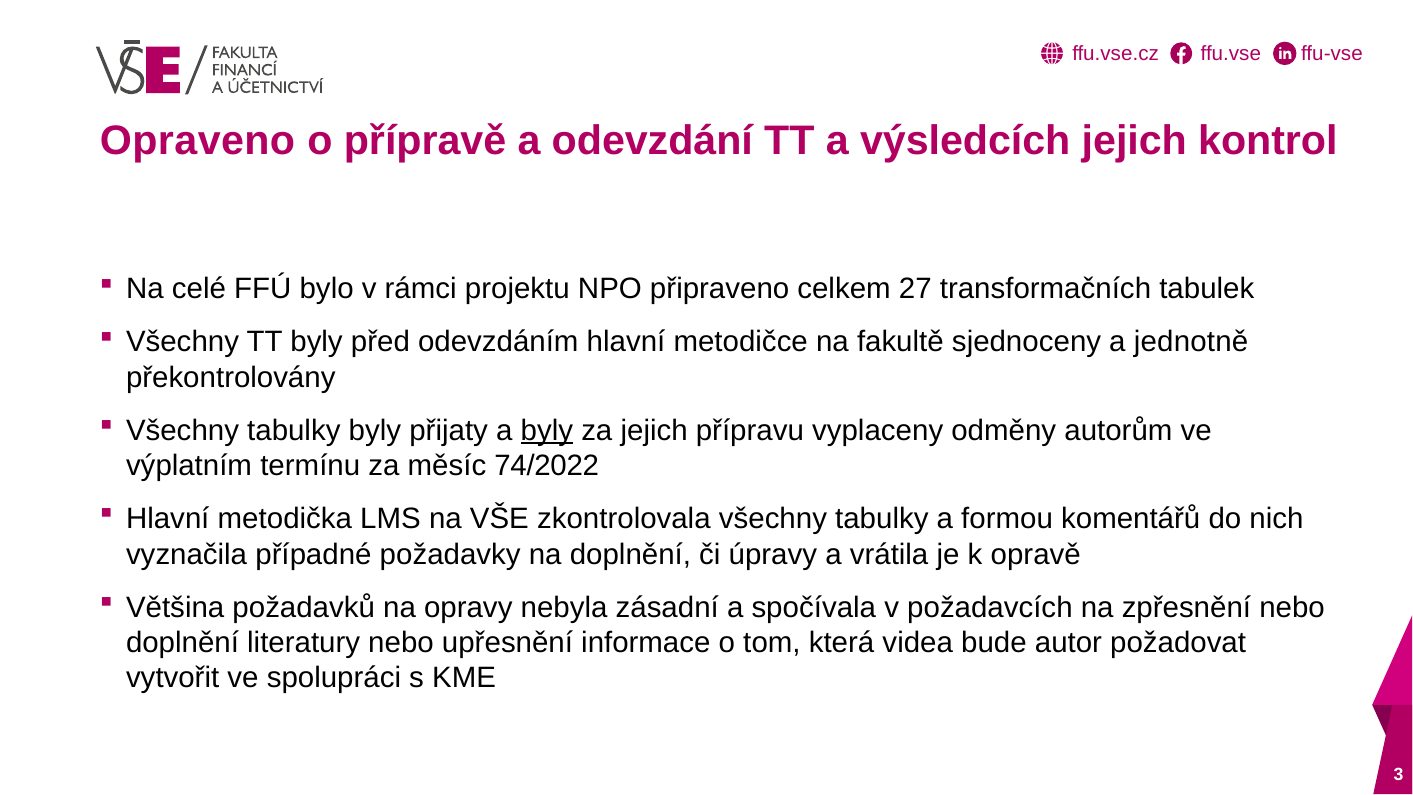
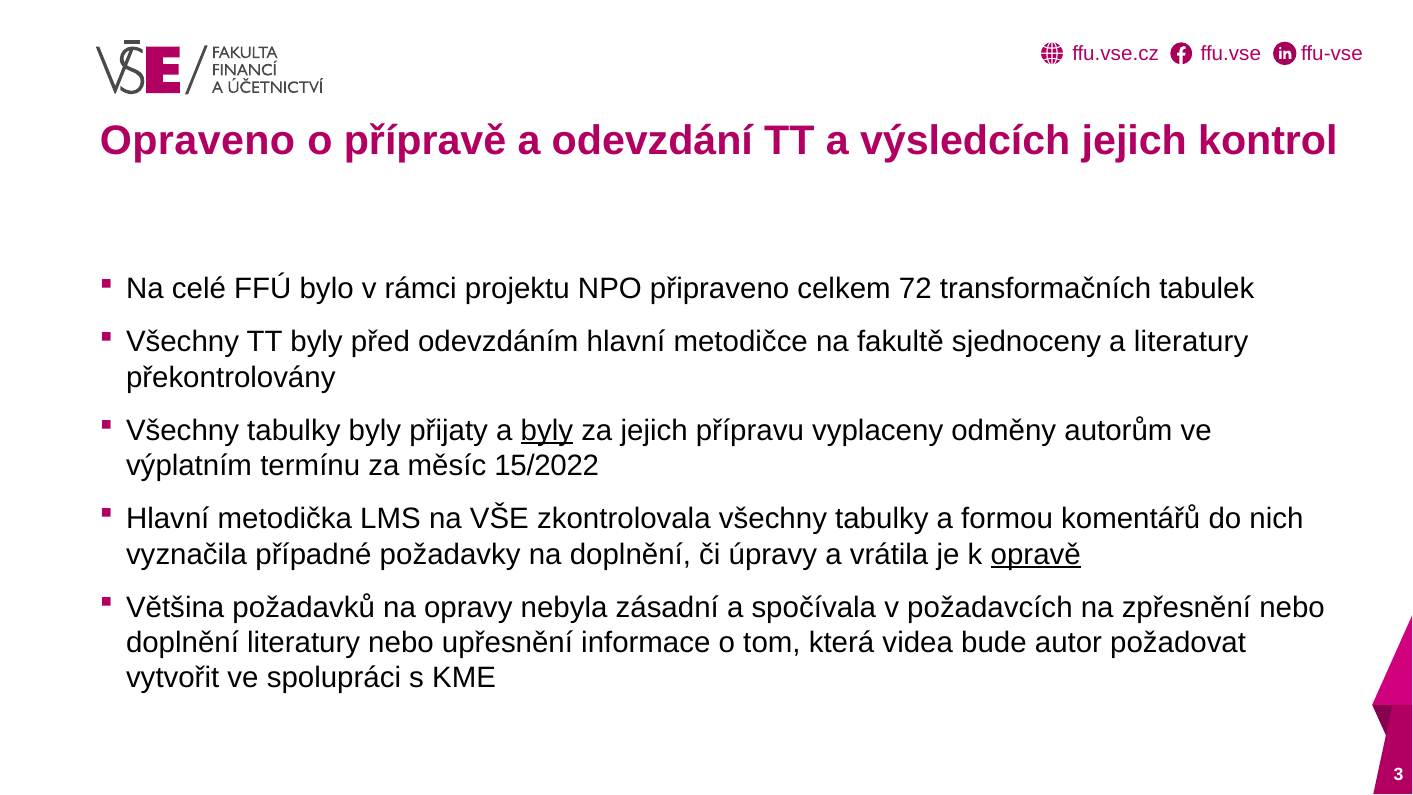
27: 27 -> 72 (915, 289)
a jednotně: jednotně -> literatury (1191, 342)
74/2022: 74/2022 -> 15/2022 (547, 466)
opravě underline: none -> present (1036, 554)
